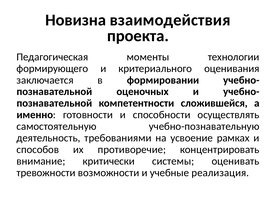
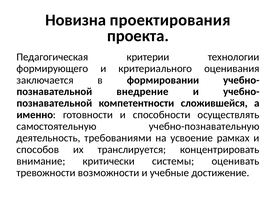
взаимодействия: взаимодействия -> проектирования (170, 20)
моменты: моменты -> критерии (148, 57)
оценочных: оценочных -> внедрение (142, 92)
противоречие: противоречие -> транслируется (132, 150)
реализация: реализация -> достижение (220, 173)
